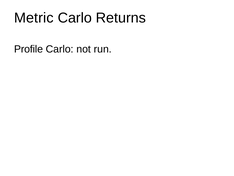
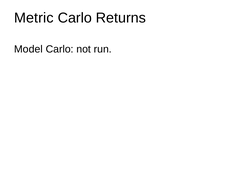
Profile: Profile -> Model (28, 49)
